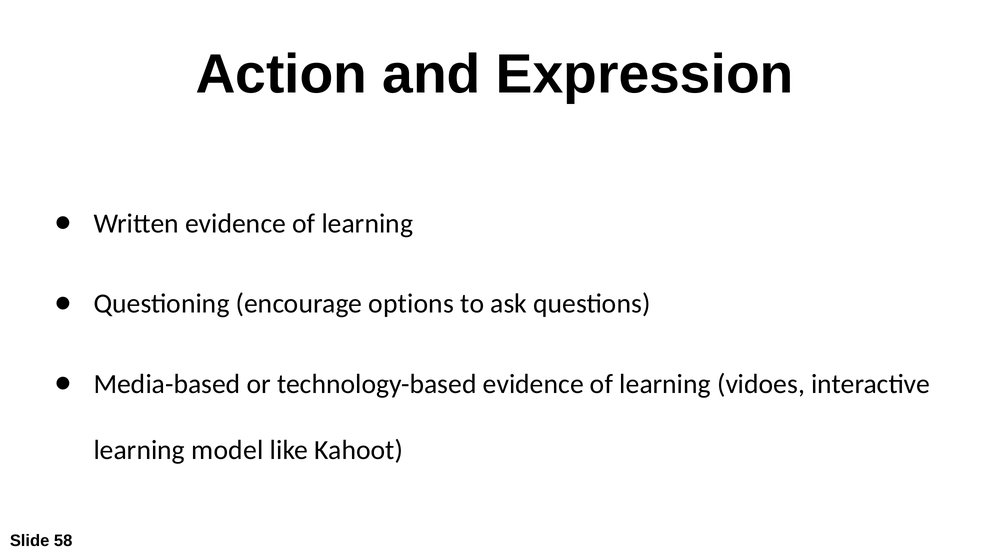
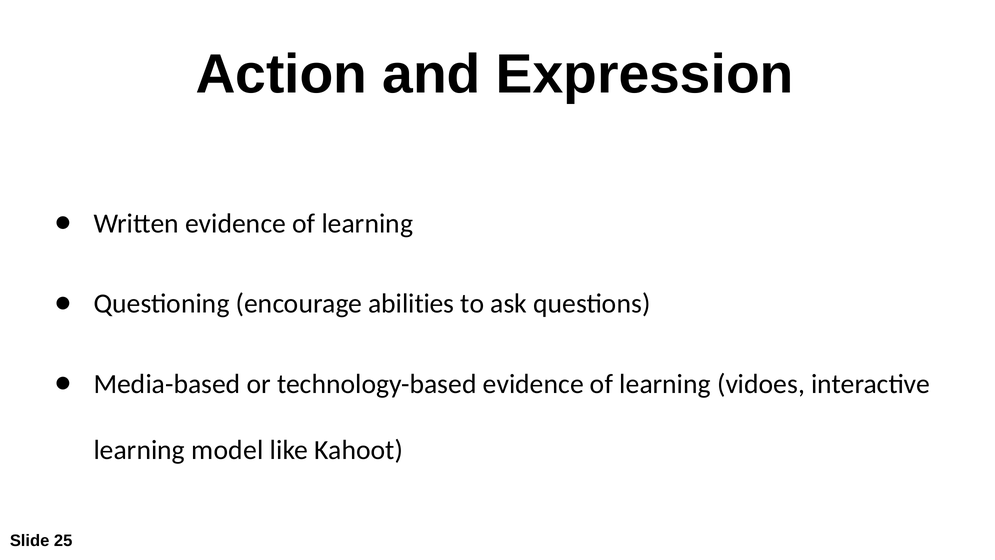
options: options -> abilities (411, 304)
58: 58 -> 25 (63, 541)
